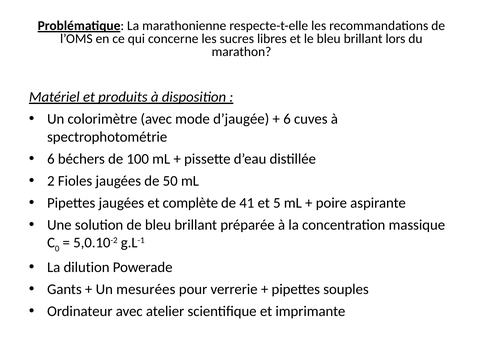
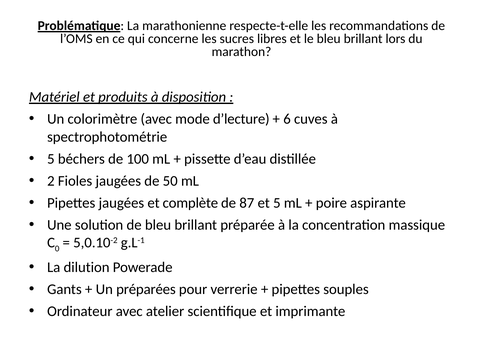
d’jaugée: d’jaugée -> d’lecture (241, 119)
6: 6 -> 5 (51, 159)
41: 41 -> 87 (247, 203)
mesurées: mesurées -> préparées (146, 289)
